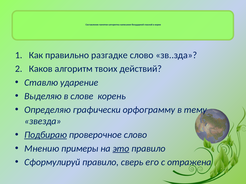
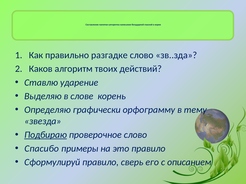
Мнению: Мнению -> Спасибо (42, 149)
это underline: present -> none (121, 149)
отражена: отражена -> описанием (189, 163)
